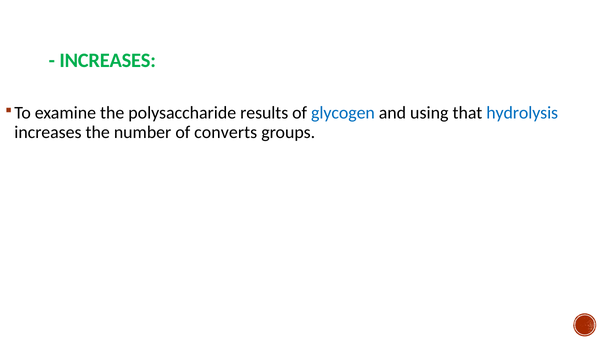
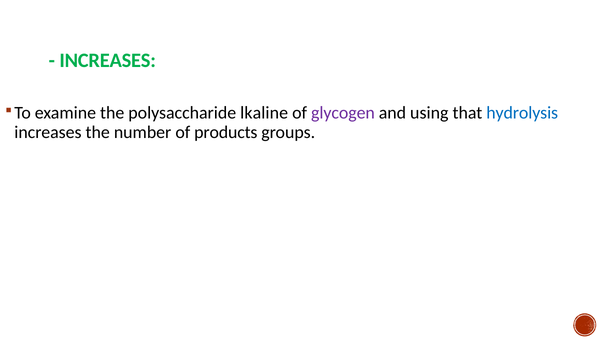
results: results -> lkaline (264, 113)
glycogen colour: blue -> purple (343, 113)
converts: converts -> products (226, 132)
